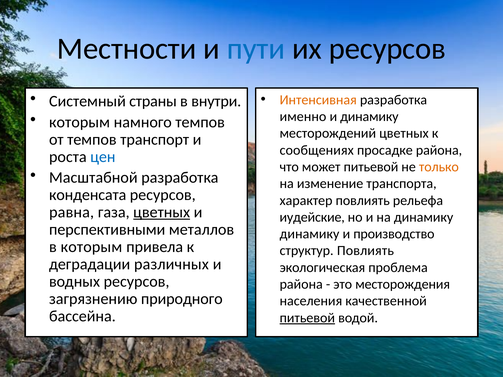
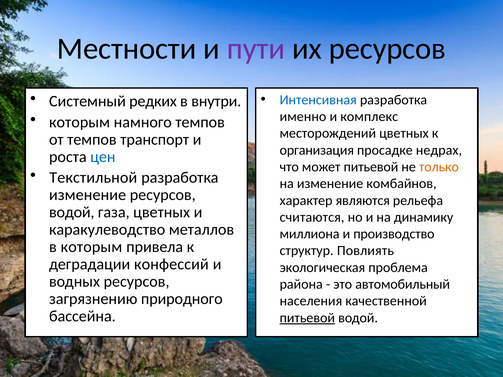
пути colour: blue -> purple (256, 49)
страны: страны -> редких (153, 101)
Интенсивная colour: orange -> blue (318, 100)
и динамику: динамику -> комплекс (369, 117)
сообщениях: сообщениях -> организация (317, 150)
просадке района: района -> недрах (439, 150)
Масштабной: Масштабной -> Текстильной (93, 178)
транспорта: транспорта -> комбайнов (401, 184)
конденсата: конденсата -> изменение (88, 195)
характер повлиять: повлиять -> являются (363, 201)
равна: равна -> водой (72, 212)
цветных underline: present -> none (162, 212)
иудейские: иудейские -> считаются (312, 217)
перспективными: перспективными -> каракулеводство (107, 230)
динамику: динамику -> миллиона (310, 234)
различных: различных -> конфессий (171, 264)
месторождения: месторождения -> автомобильный (403, 284)
